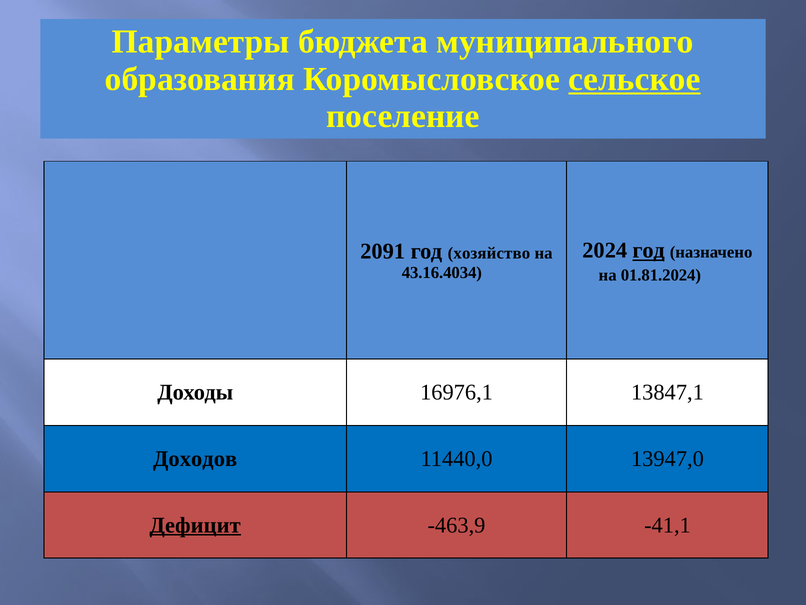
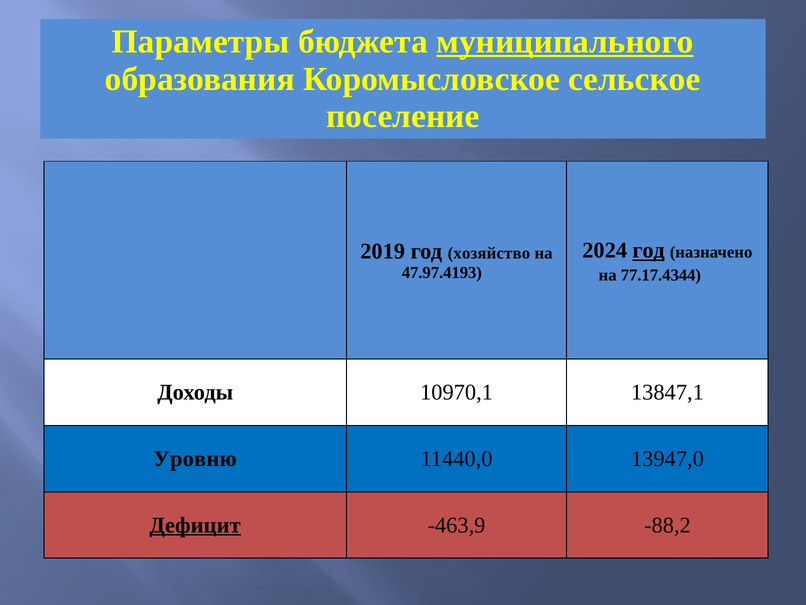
муниципального underline: none -> present (565, 42)
сельское underline: present -> none (634, 79)
2091: 2091 -> 2019 (383, 251)
43.16.4034: 43.16.4034 -> 47.97.4193 (442, 273)
01.81.2024: 01.81.2024 -> 77.17.4344 (661, 275)
16976,1: 16976,1 -> 10970,1 (457, 392)
Доходов: Доходов -> Уровню (195, 459)
-41,1: -41,1 -> -88,2 (667, 525)
